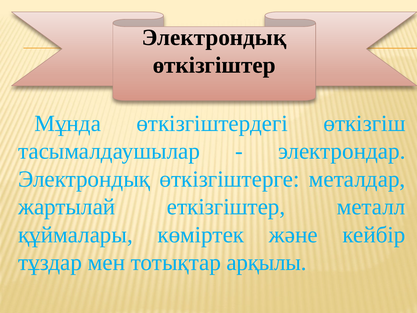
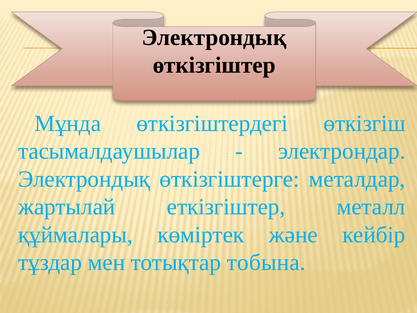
арқылы: арқылы -> тобына (266, 262)
